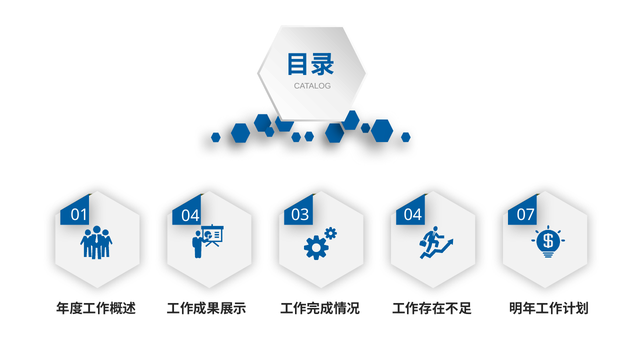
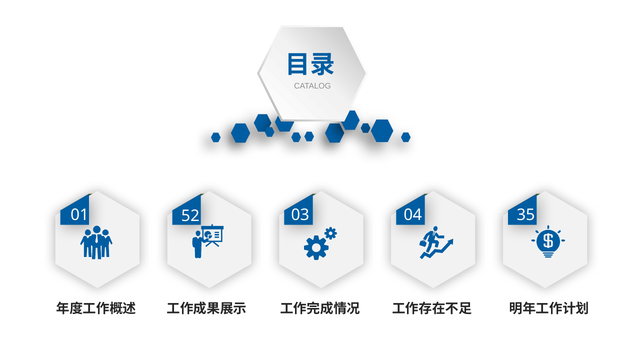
01 04: 04 -> 52 (190, 216)
07: 07 -> 35 (526, 215)
